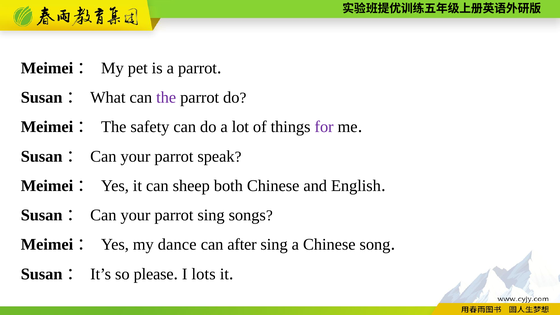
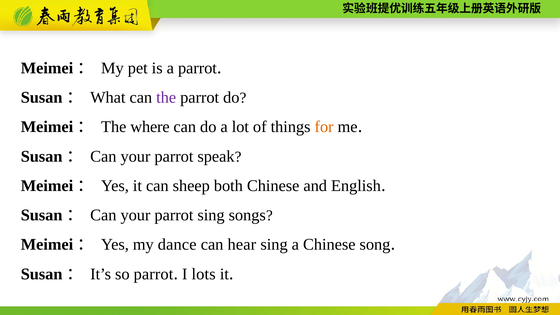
safety: safety -> where (150, 127)
for colour: purple -> orange (324, 127)
after: after -> hear (242, 245)
so please: please -> parrot (153, 274)
